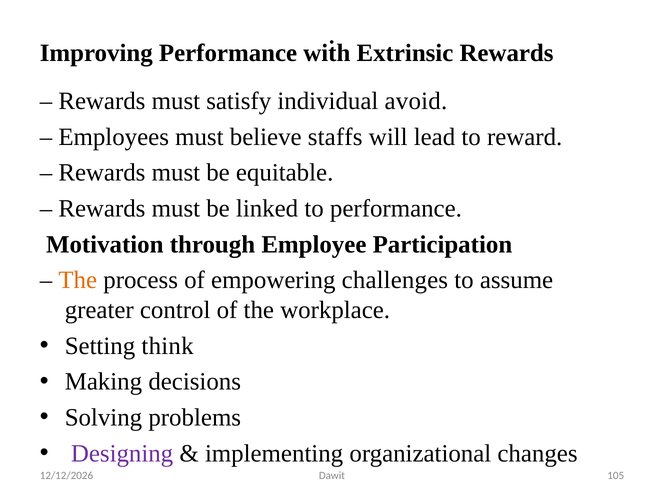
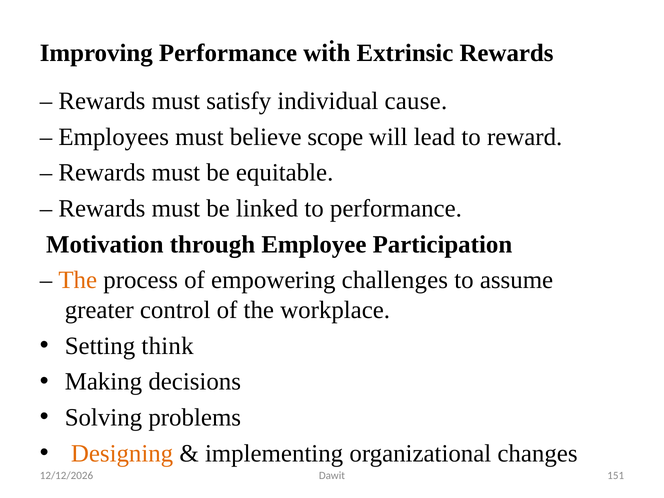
avoid: avoid -> cause (416, 101)
staffs: staffs -> scope (335, 137)
Designing colour: purple -> orange (122, 453)
105: 105 -> 151 (616, 475)
